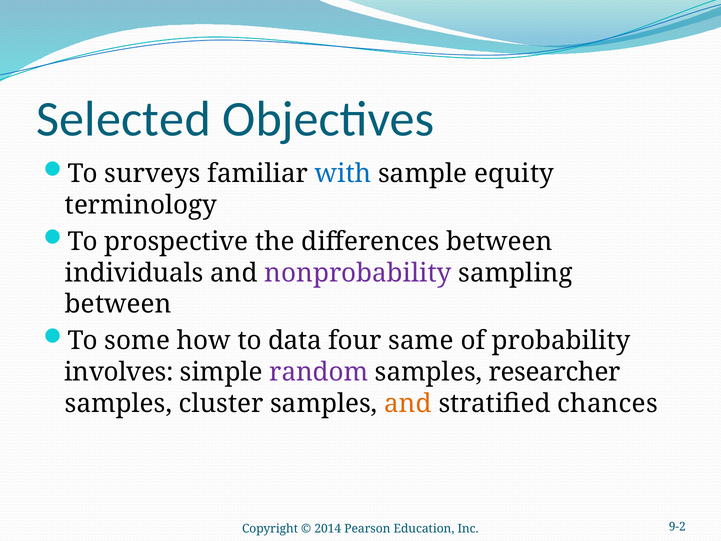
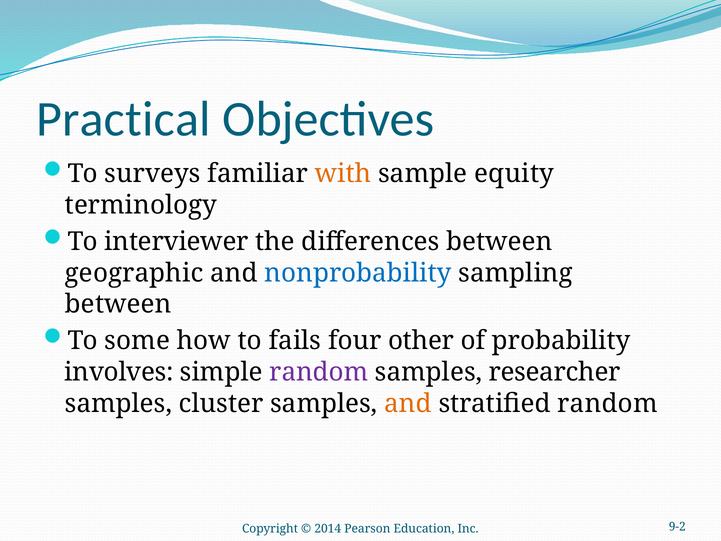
Selected: Selected -> Practical (123, 119)
with colour: blue -> orange (343, 174)
prospective: prospective -> interviewer (176, 241)
individuals: individuals -> geographic (134, 273)
nonprobability colour: purple -> blue (358, 273)
data: data -> fails (295, 341)
same: same -> other (421, 341)
stratified chances: chances -> random (608, 403)
